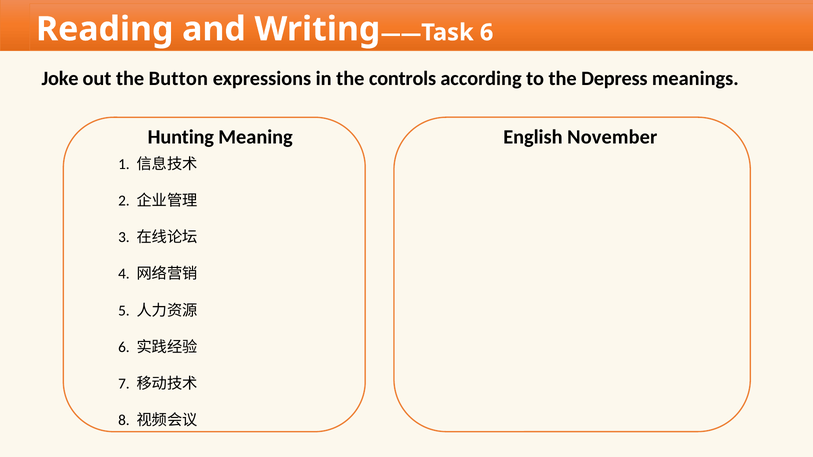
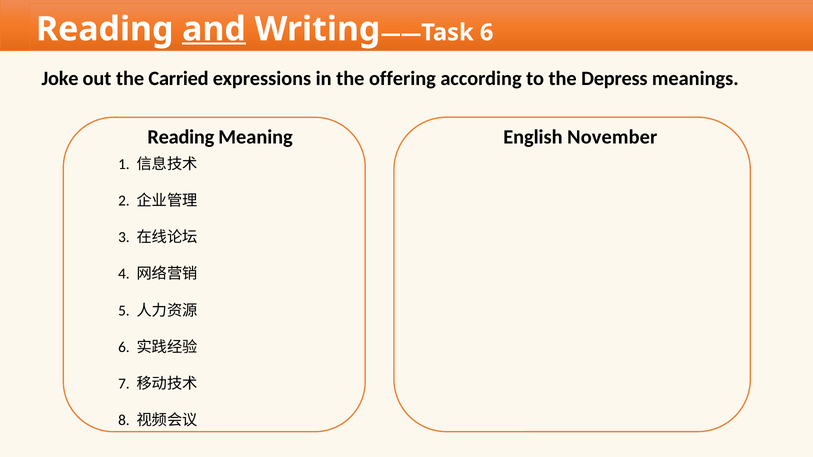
and underline: none -> present (214, 29)
Button: Button -> Carried (179, 79)
controls: controls -> offering (402, 79)
Hunting: Hunting -> Reading (181, 137)
